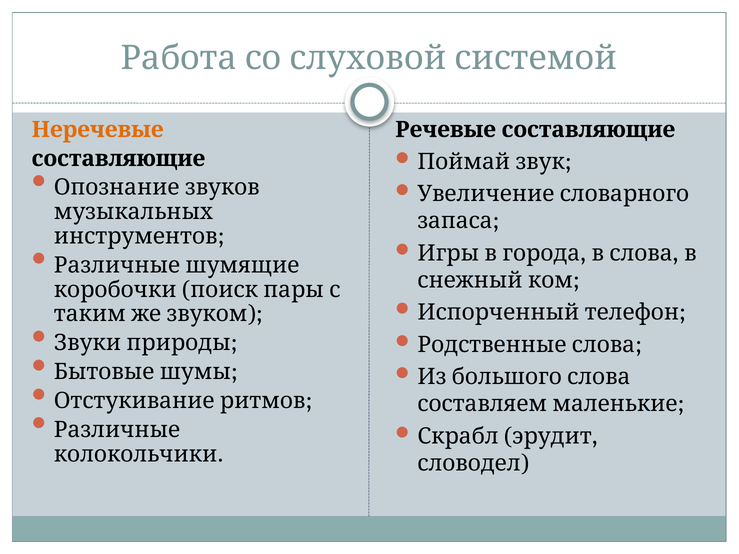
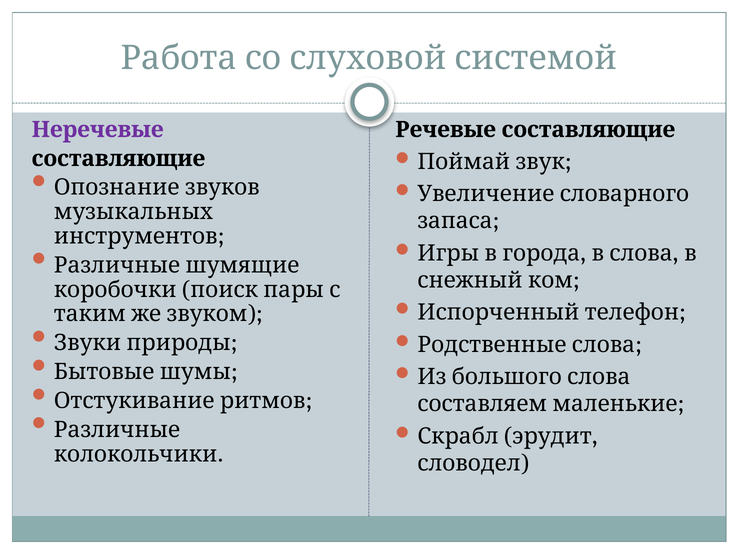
Неречевые colour: orange -> purple (98, 130)
